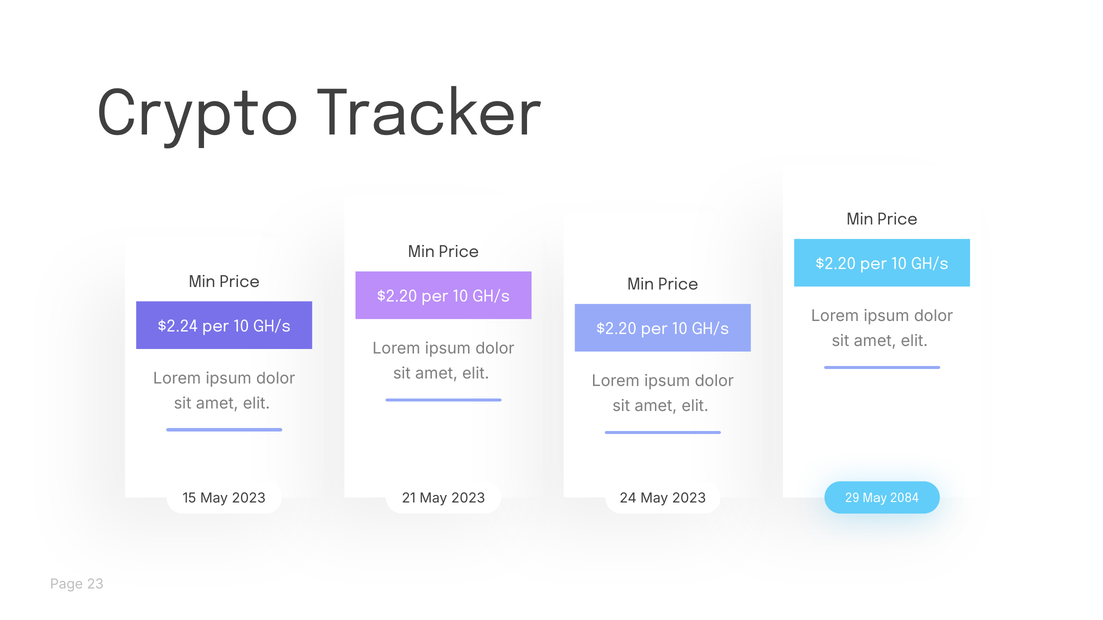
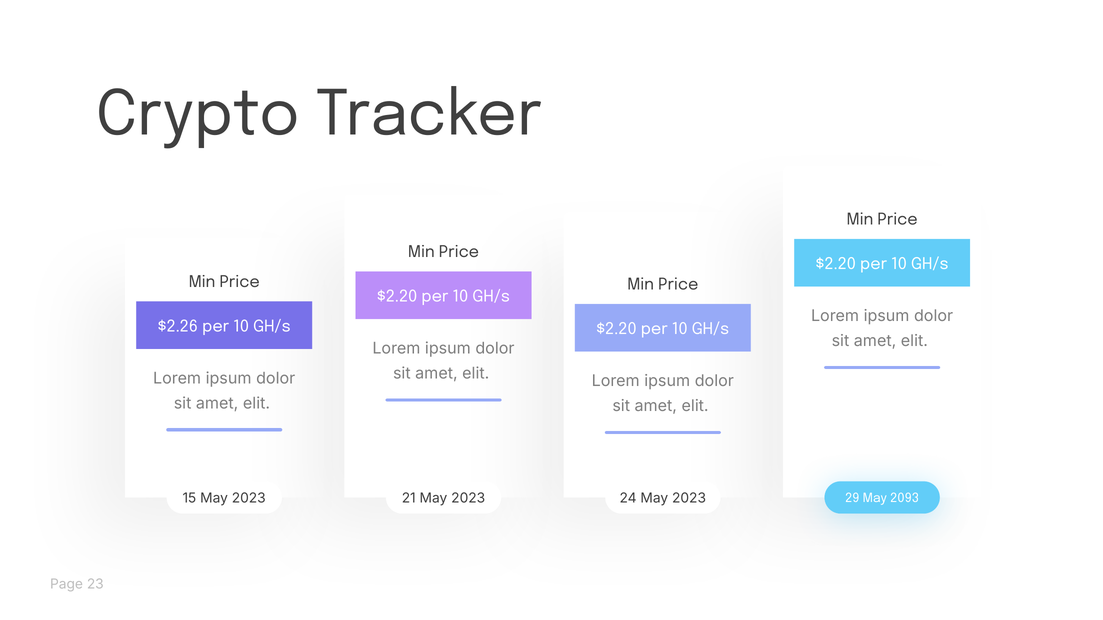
$2.24: $2.24 -> $2.26 (178, 326)
2084: 2084 -> 2093 (905, 499)
